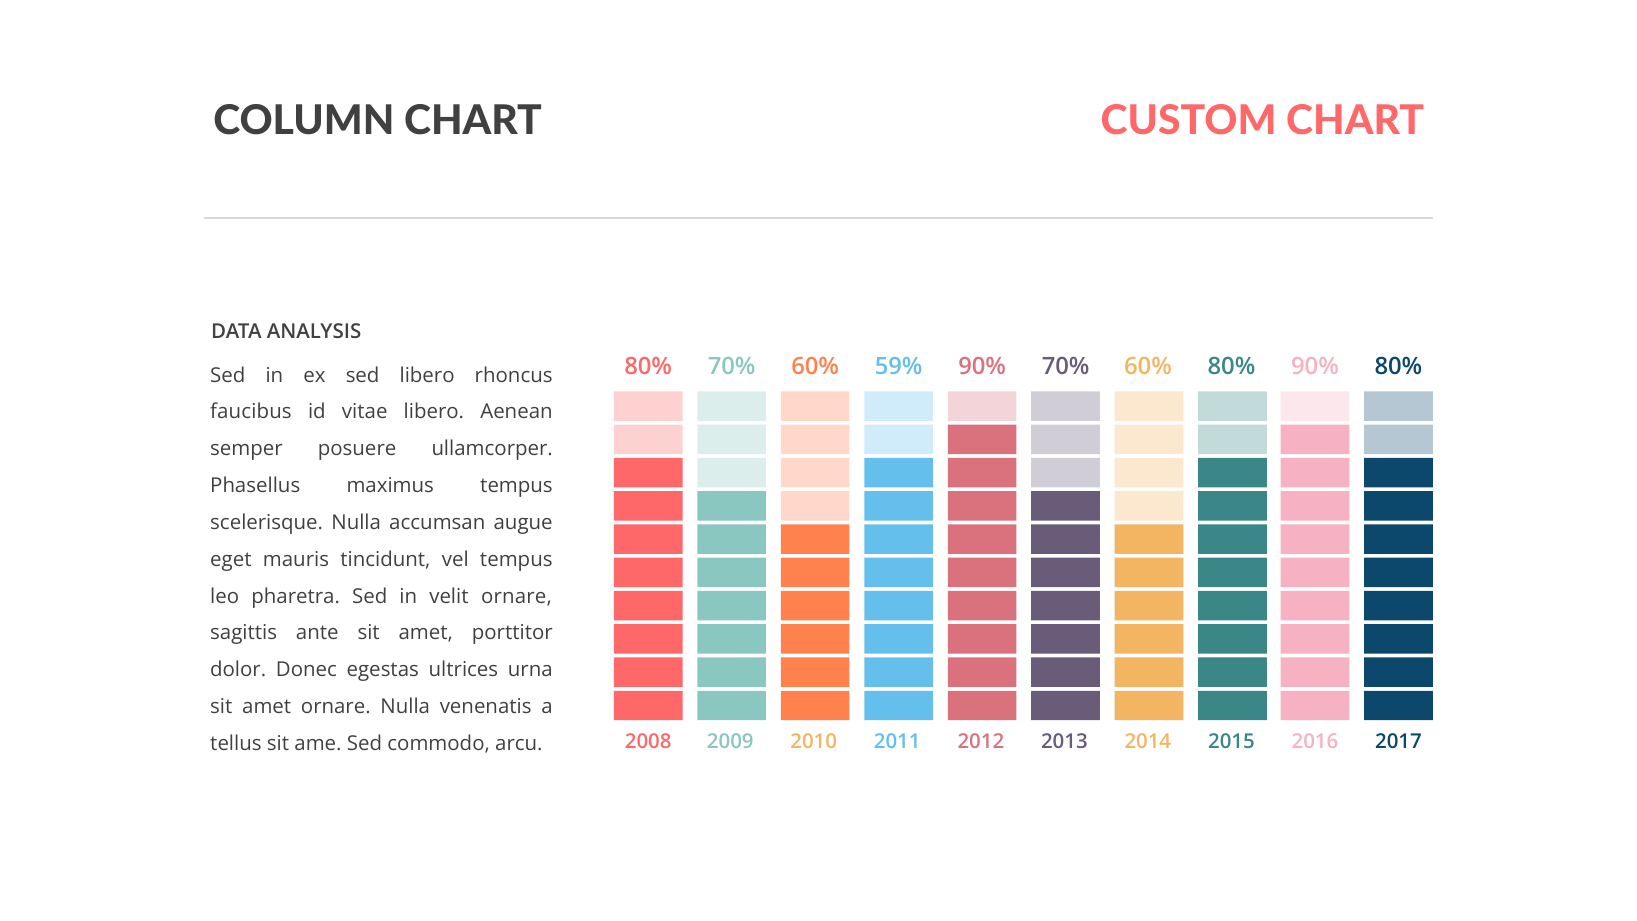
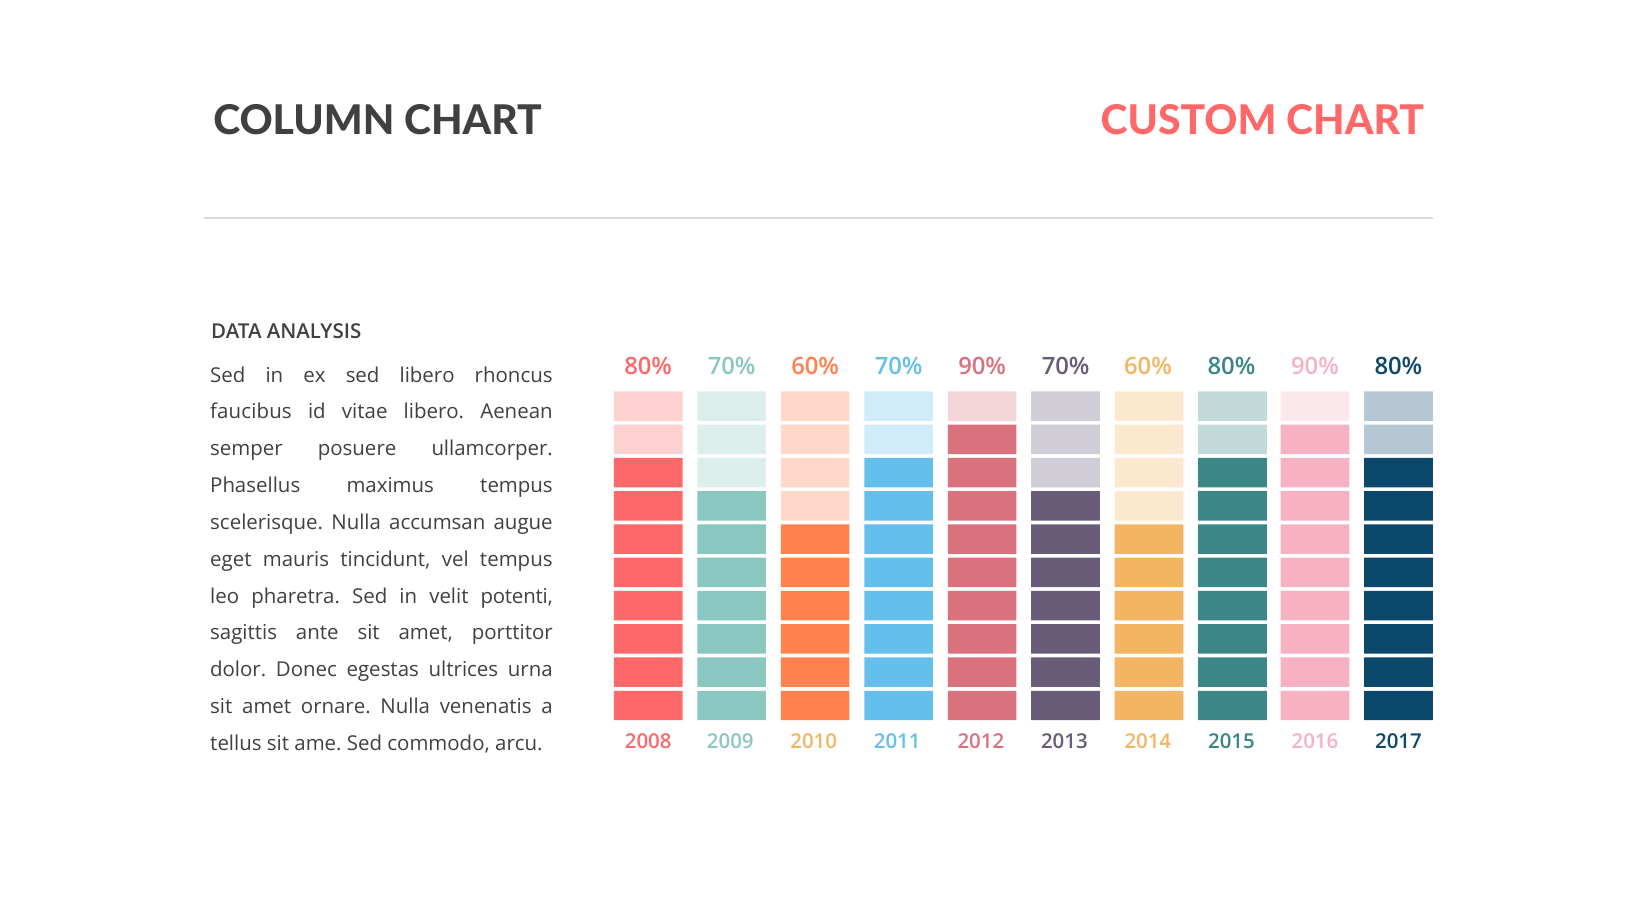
60% 59%: 59% -> 70% (899, 366)
velit ornare: ornare -> potenti (517, 596)
